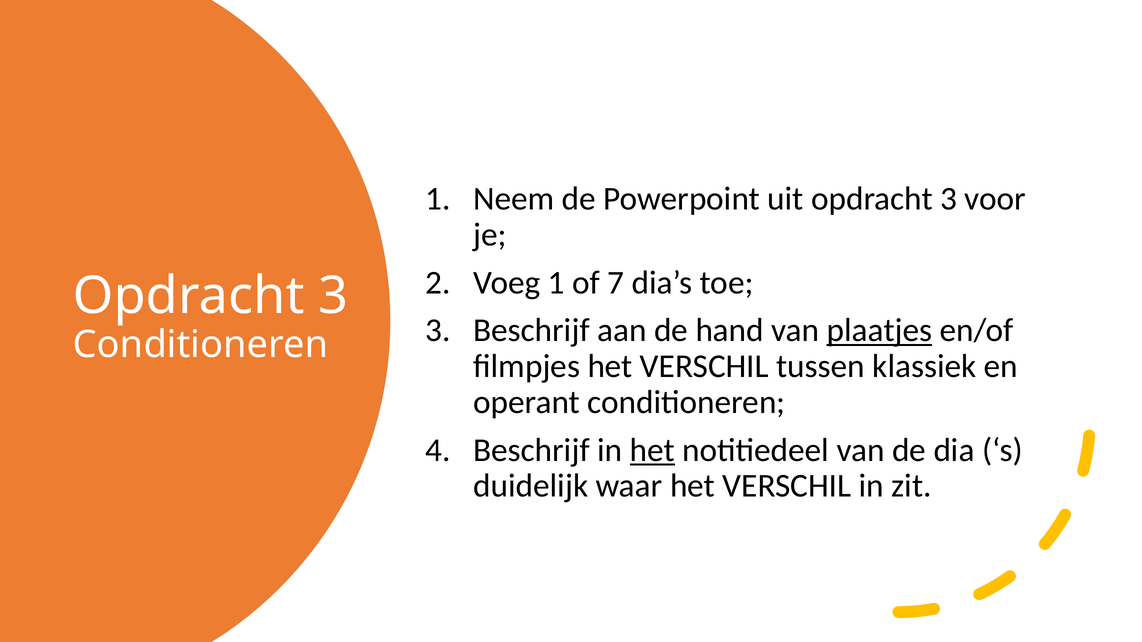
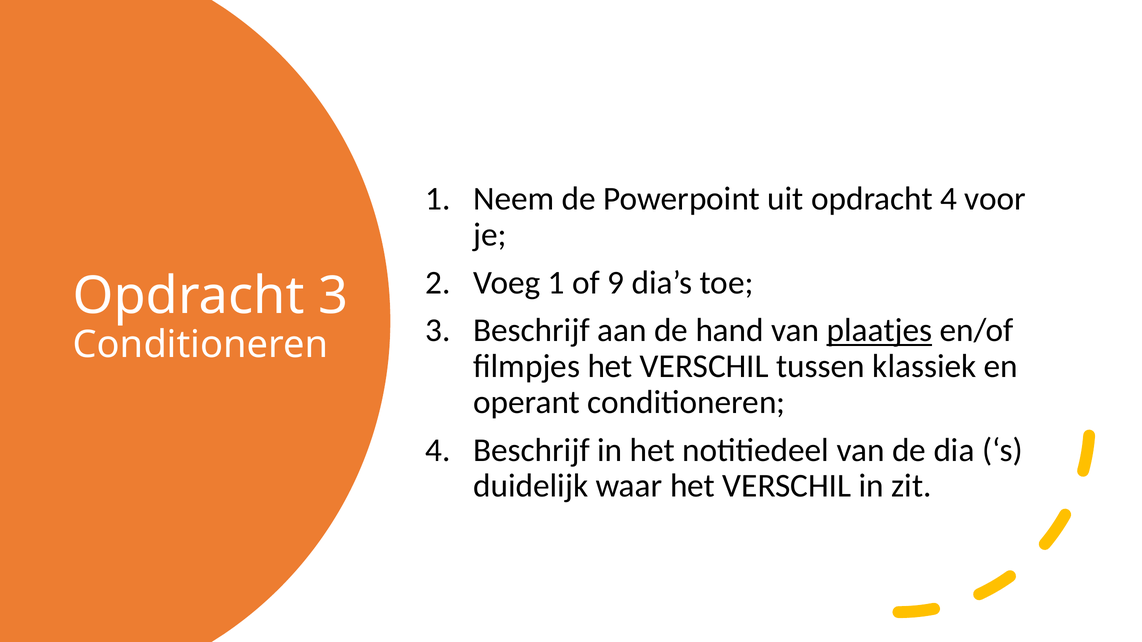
uit opdracht 3: 3 -> 4 (949, 199)
7: 7 -> 9 (616, 283)
het underline: present -> none (652, 450)
